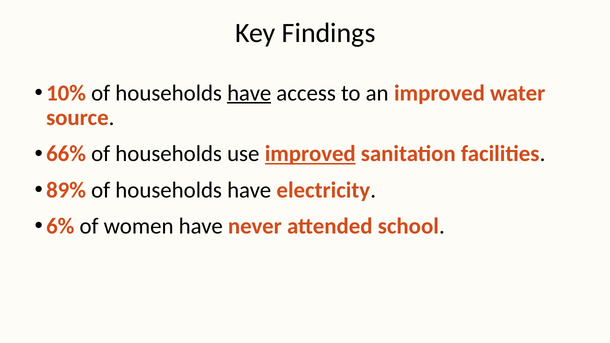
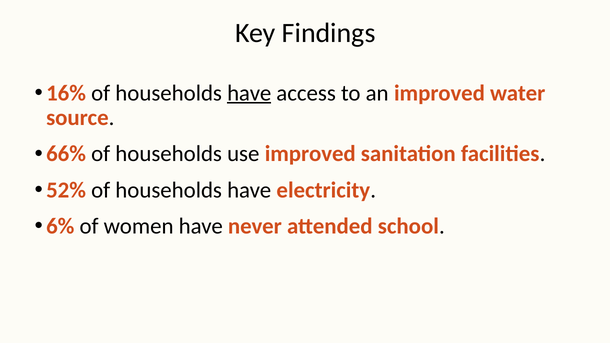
10%: 10% -> 16% (66, 93)
improved underline: present -> none (310, 154)
89%: 89% -> 52% (66, 190)
